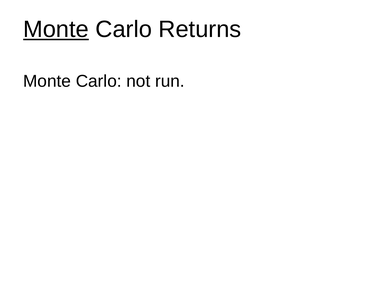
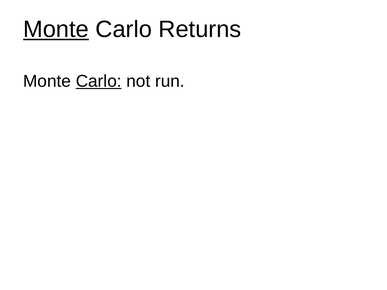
Carlo underline: none -> present (99, 81)
